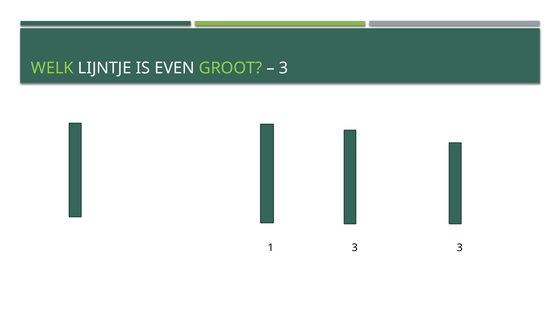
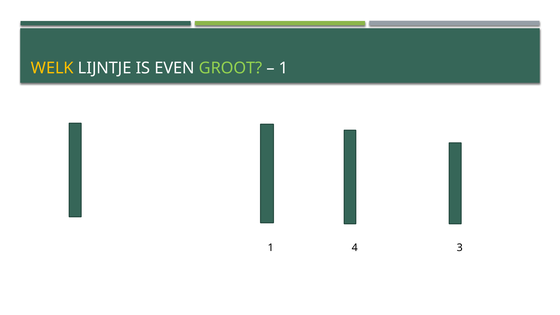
WELK colour: light green -> yellow (52, 68)
3: 3 -> 1 (284, 68)
1 3: 3 -> 4 (355, 248)
